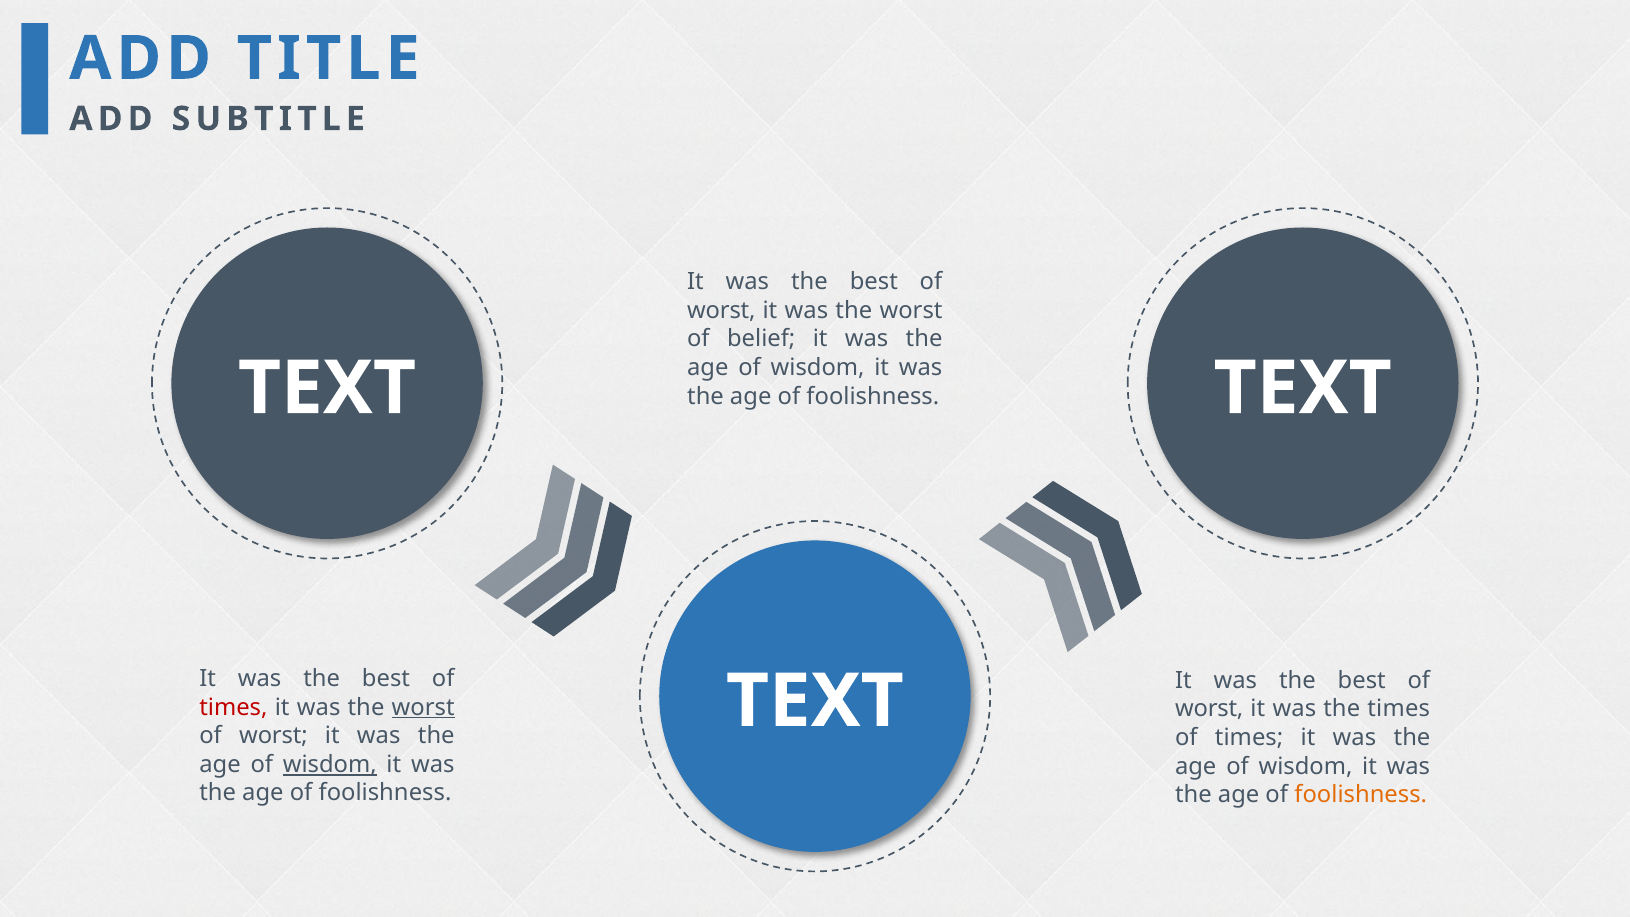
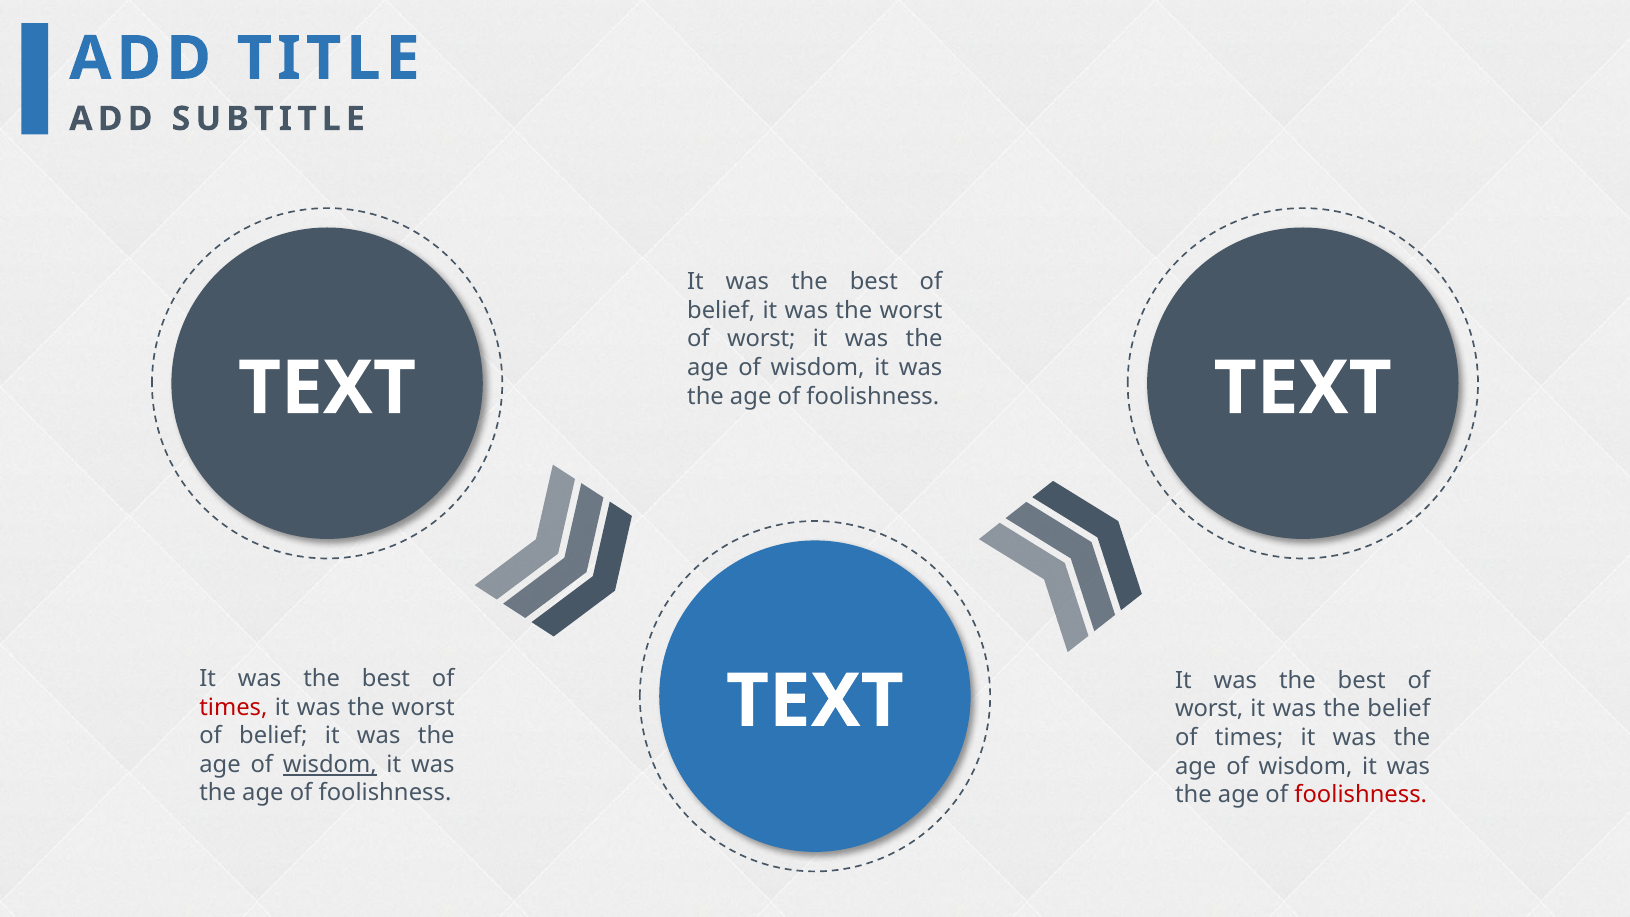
worst: worst -> belief (721, 310)
belief: belief -> worst (761, 339)
worst underline: present -> none (423, 707)
the times: times -> belief (1399, 709)
worst: worst -> belief (273, 736)
foolishness colour: orange -> red (1361, 795)
